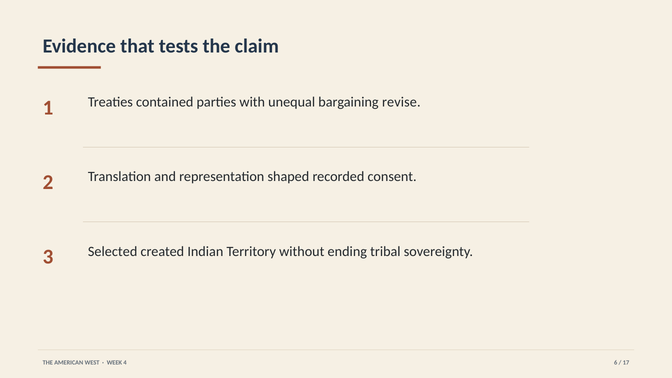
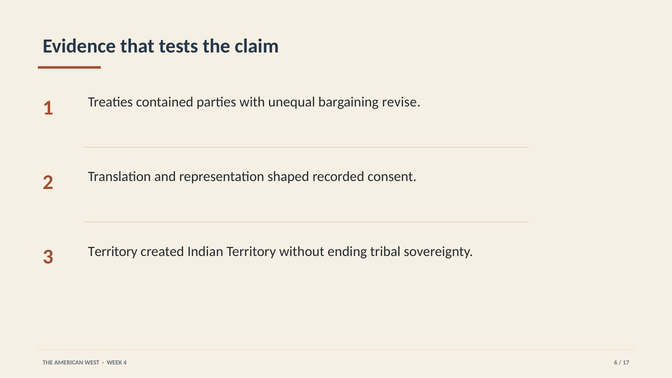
3 Selected: Selected -> Territory (113, 251)
